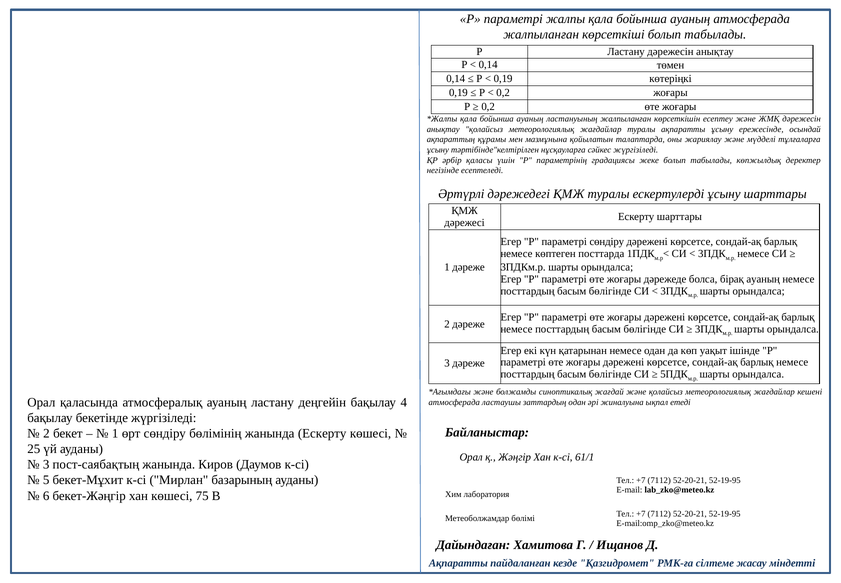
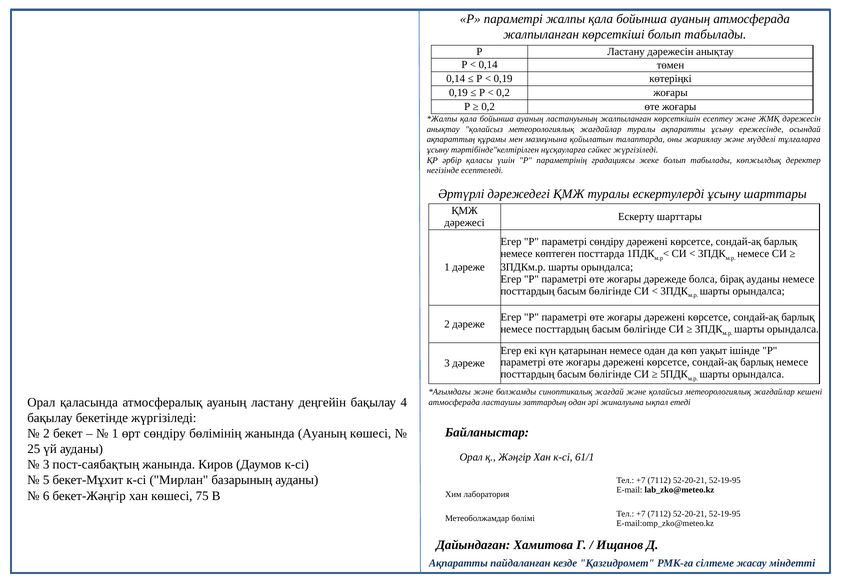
бірақ ауаның: ауаның -> ауданы (763, 279)
жанында Ескерту: Ескерту -> Ауаның (322, 433)
